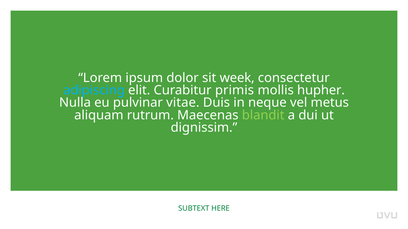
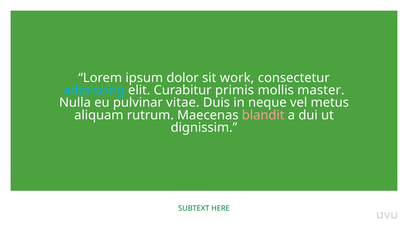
week: week -> work (237, 78)
hupher: hupher -> master (321, 90)
blandit colour: light green -> pink (263, 115)
